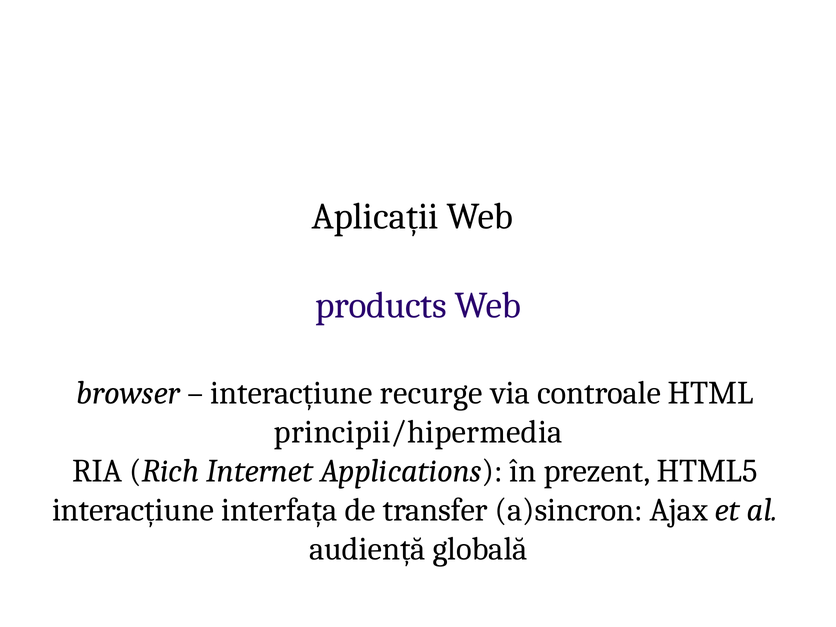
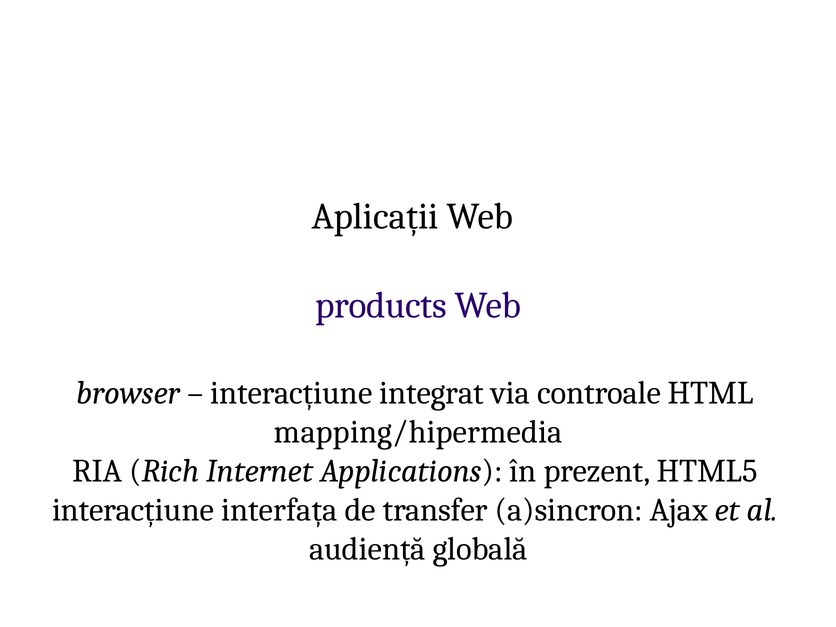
recurge: recurge -> integrat (432, 393)
principii/hipermedia: principii/hipermedia -> mapping/hipermedia (418, 432)
